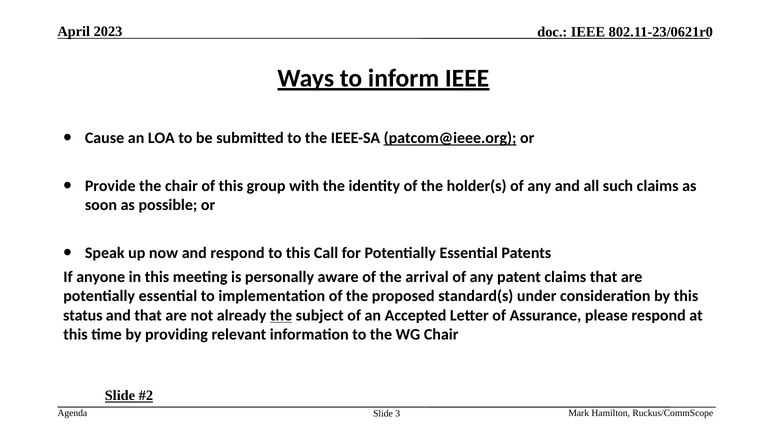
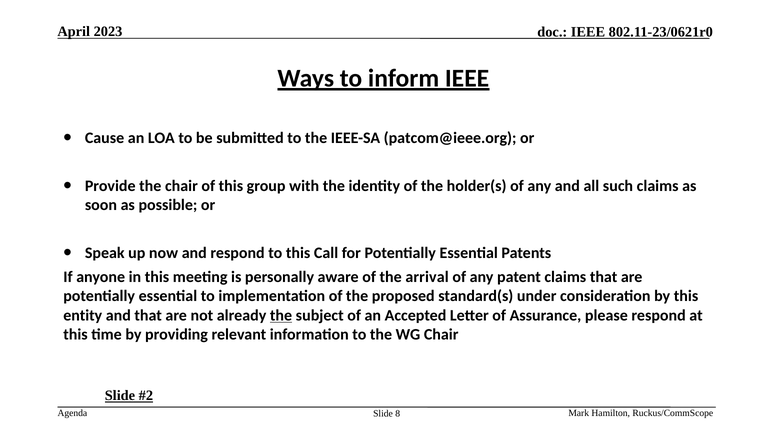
patcom@ieee.org underline: present -> none (450, 138)
status: status -> entity (83, 316)
3: 3 -> 8 (398, 414)
